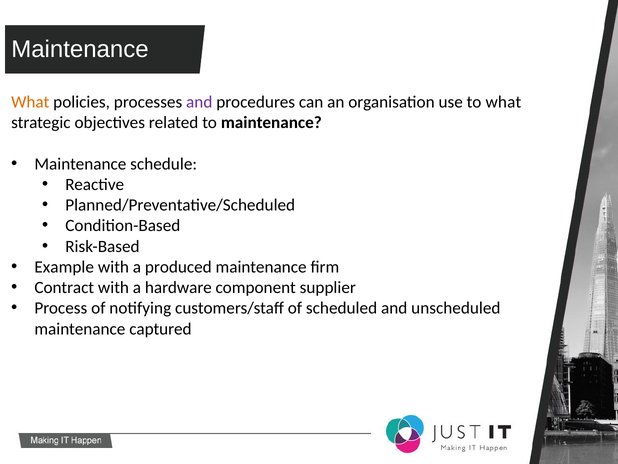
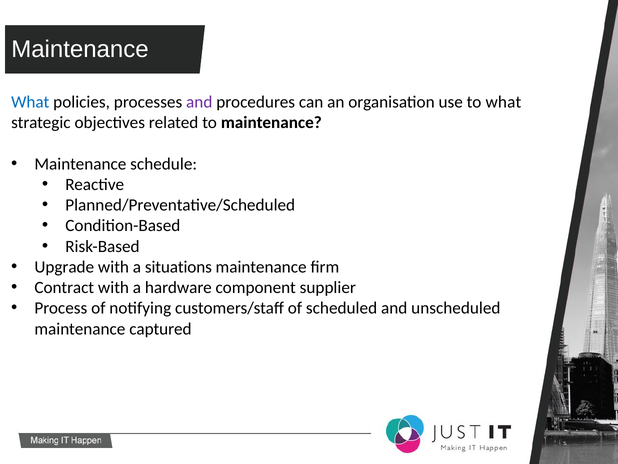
What colour: orange -> blue (30, 102)
Example: Example -> Upgrade (64, 267)
produced: produced -> situations (178, 267)
